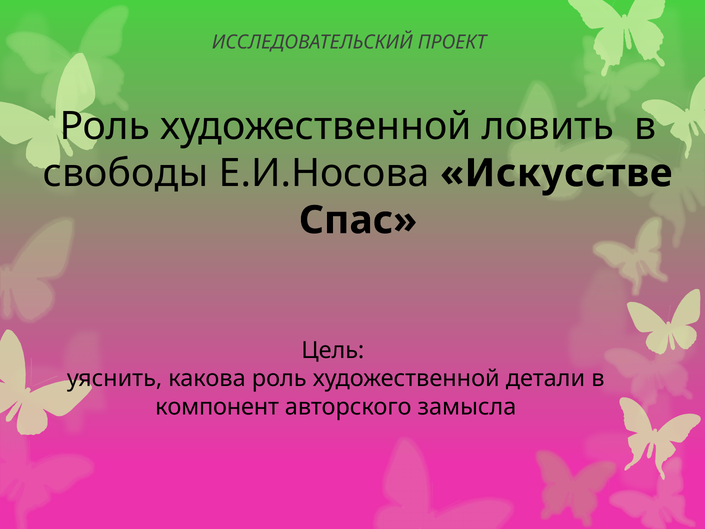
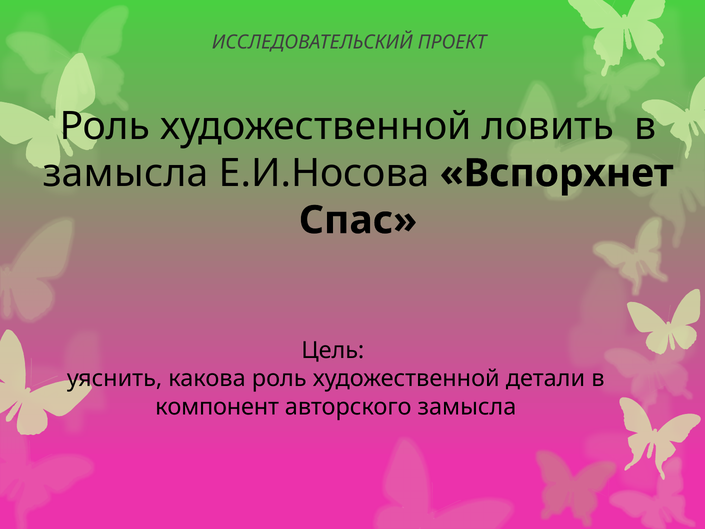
свободы: свободы -> замысла (126, 173)
Искусстве: Искусстве -> Вспорхнет (557, 173)
